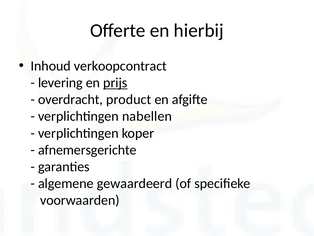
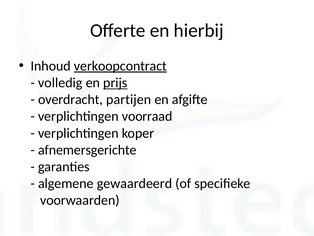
verkoopcontract underline: none -> present (120, 66)
levering: levering -> volledig (60, 83)
product: product -> partijen (129, 99)
nabellen: nabellen -> voorraad (147, 116)
